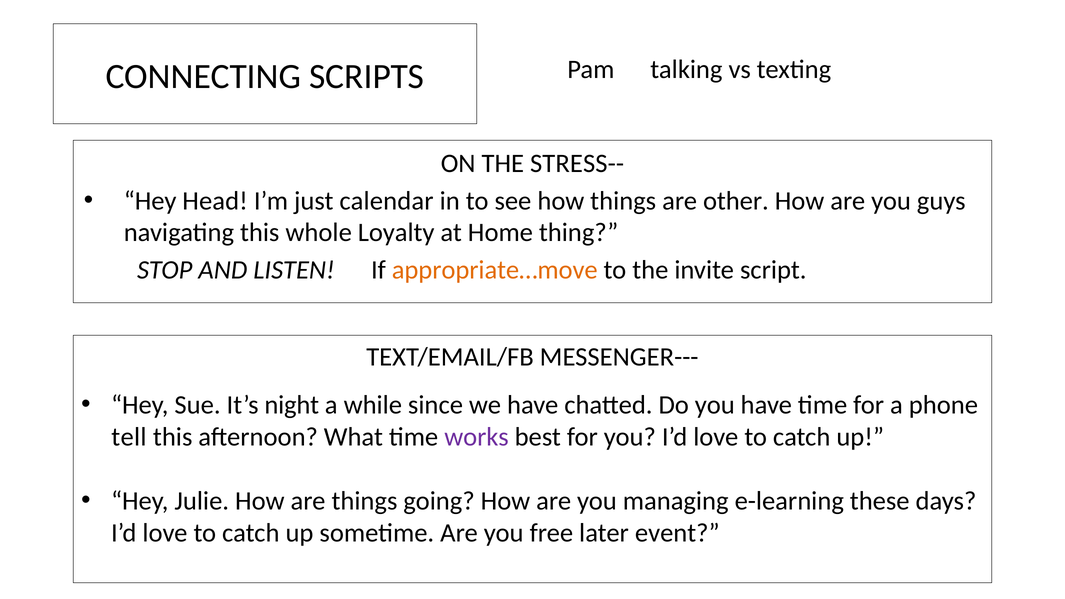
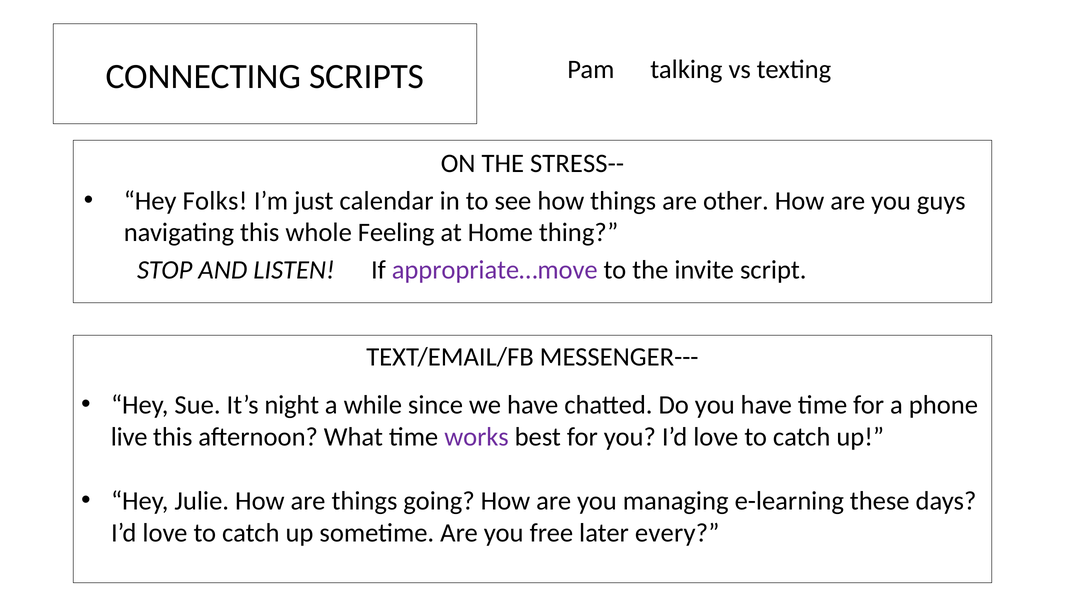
Head: Head -> Folks (215, 201)
Loyalty: Loyalty -> Feeling (396, 233)
appropriate…move colour: orange -> purple (495, 270)
tell: tell -> live (129, 437)
event: event -> every (677, 533)
